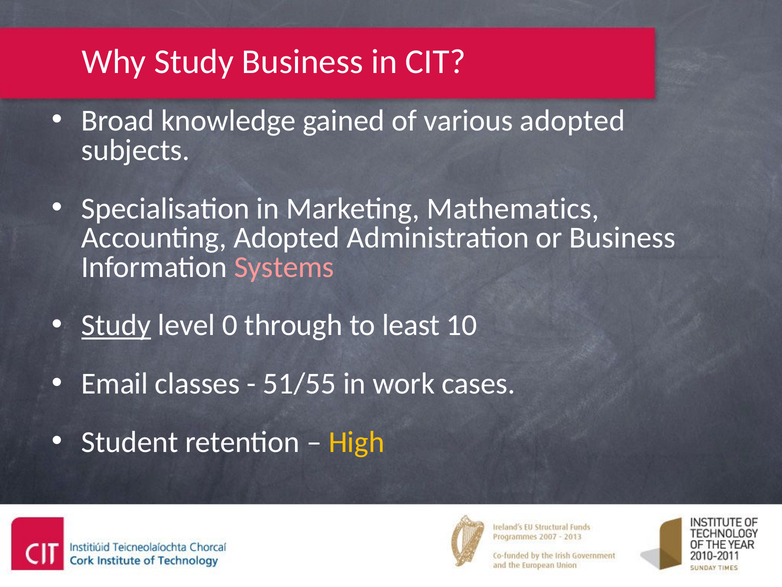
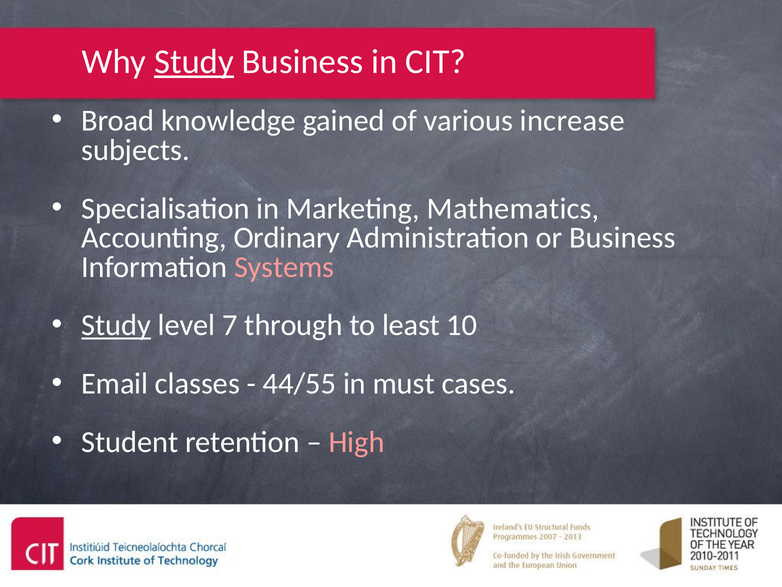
Study underline: none -> present (194, 62)
various adopted: adopted -> increase (572, 121)
Accounting Adopted: Adopted -> Ordinary (287, 238)
0: 0 -> 7 (230, 325)
51/55: 51/55 -> 44/55 (300, 384)
work: work -> must (404, 384)
High colour: yellow -> pink (357, 442)
